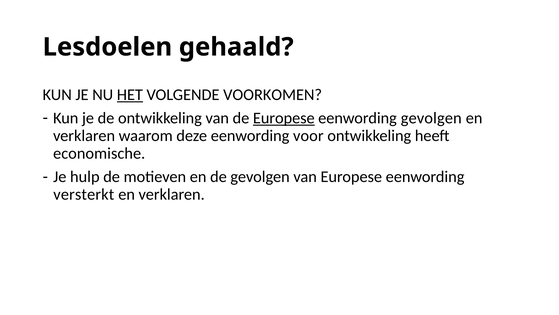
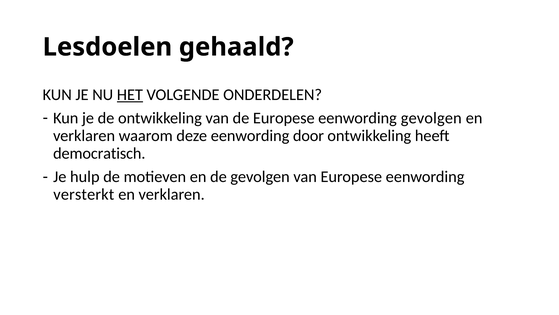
VOORKOMEN: VOORKOMEN -> ONDERDELEN (273, 95)
Europese underline: present -> none (284, 118)
voor: voor -> door (308, 136)
economische: economische -> democratisch (99, 153)
